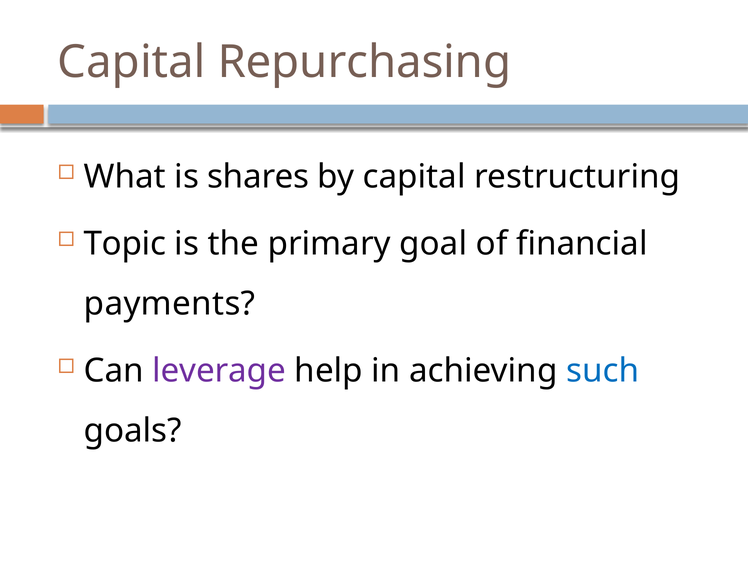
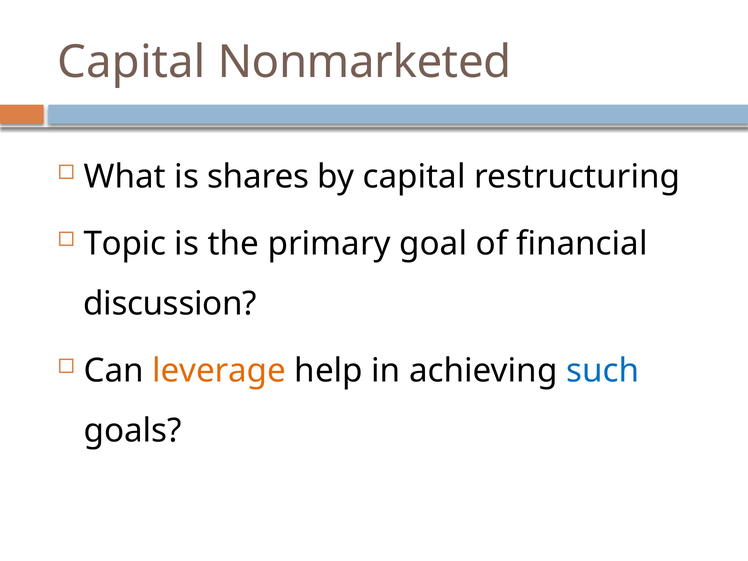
Repurchasing: Repurchasing -> Nonmarketed (365, 62)
payments: payments -> discussion (170, 304)
leverage colour: purple -> orange (219, 371)
